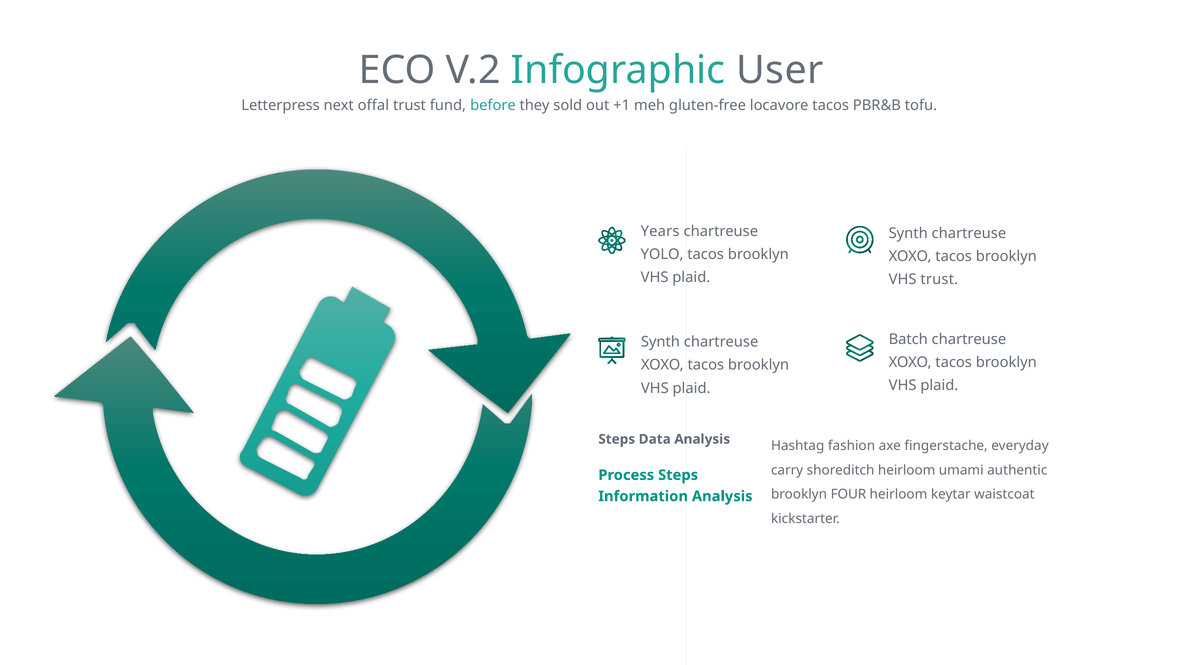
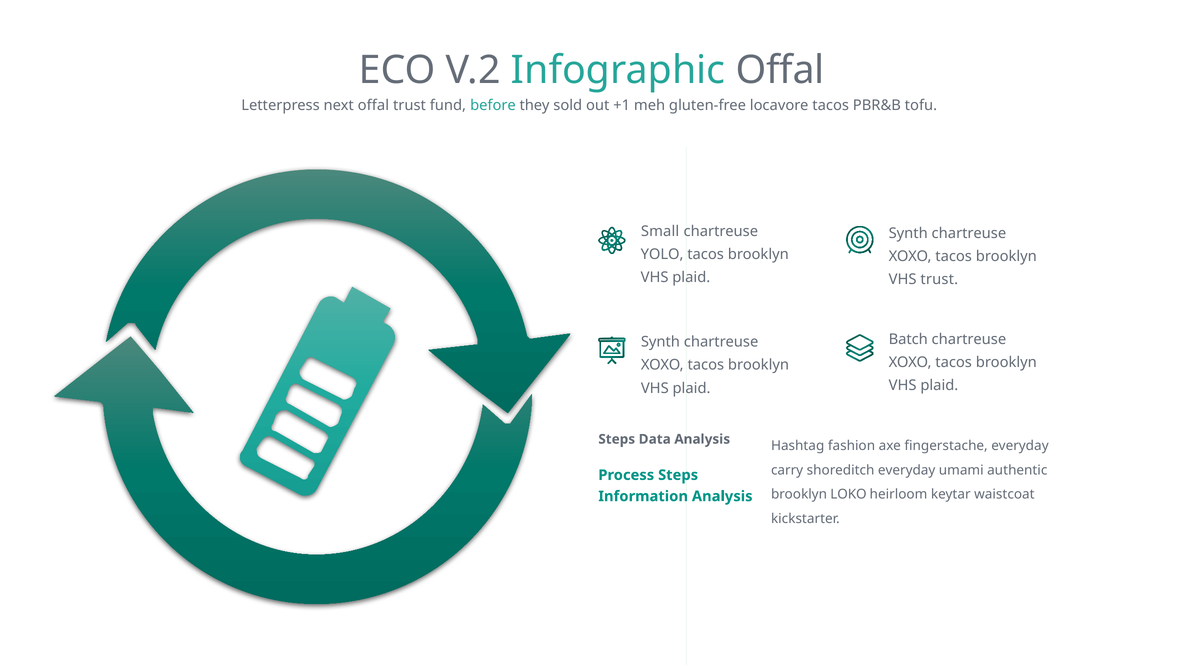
Infographic User: User -> Offal (780, 70)
Years: Years -> Small (660, 231)
shoreditch heirloom: heirloom -> everyday (907, 470)
FOUR: FOUR -> LOKO (848, 494)
